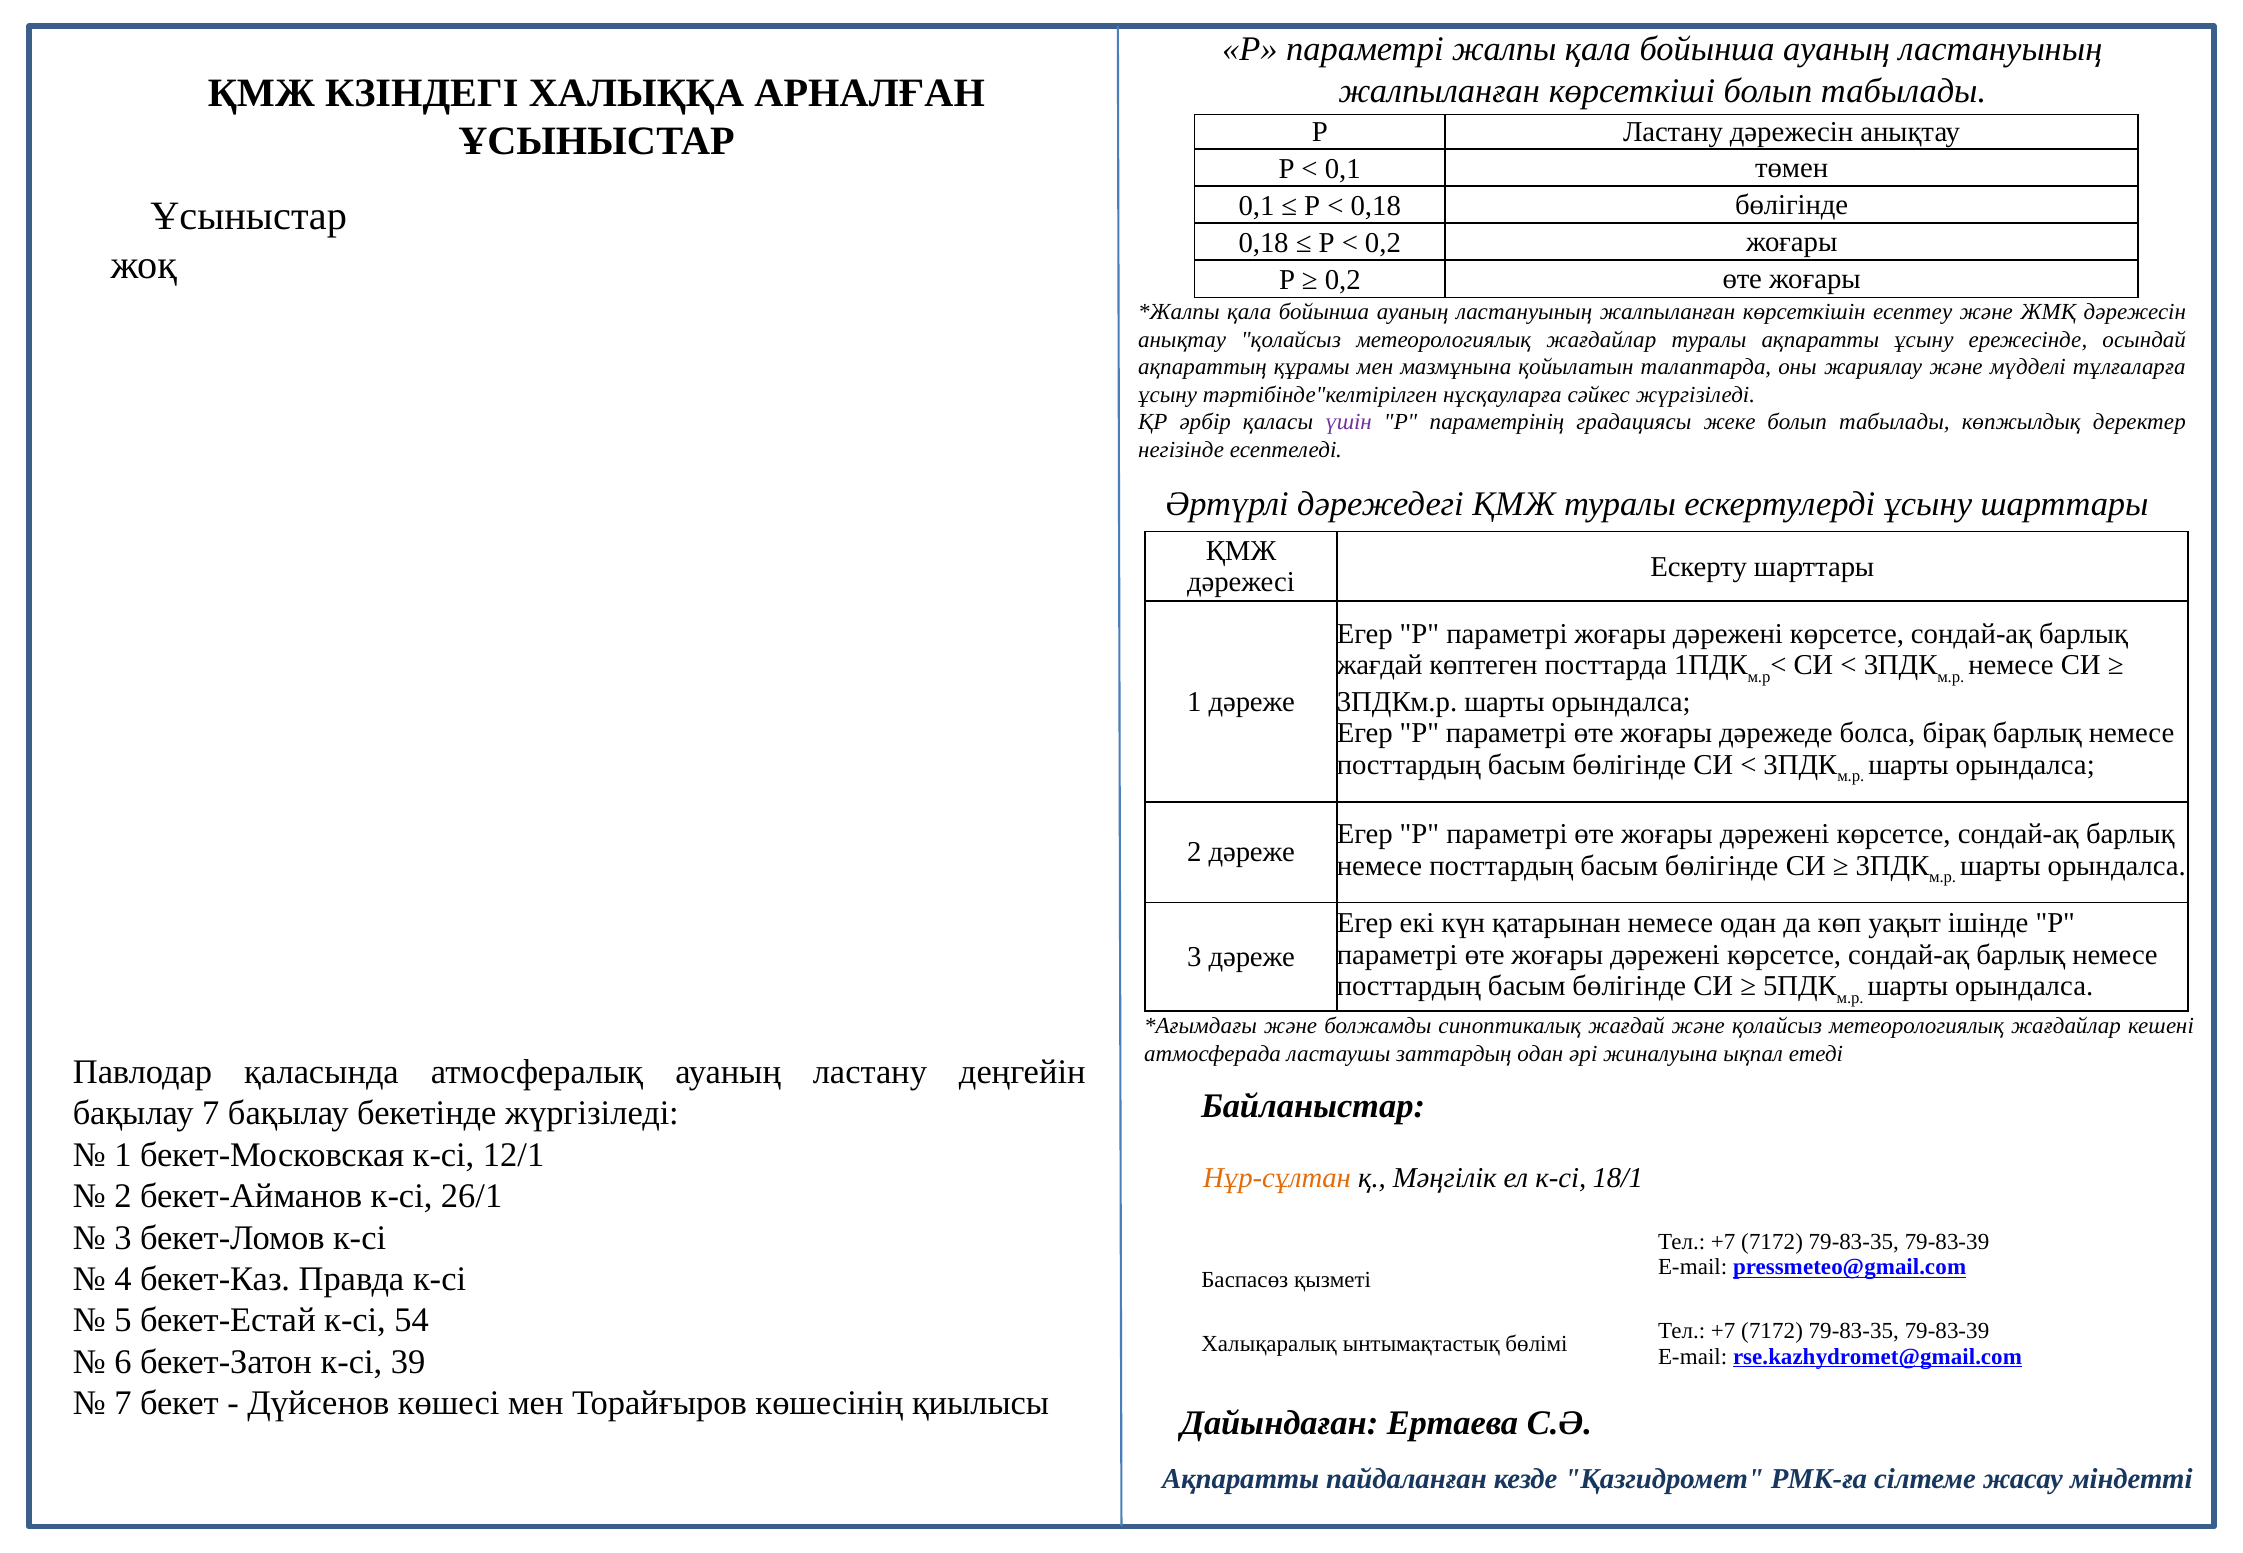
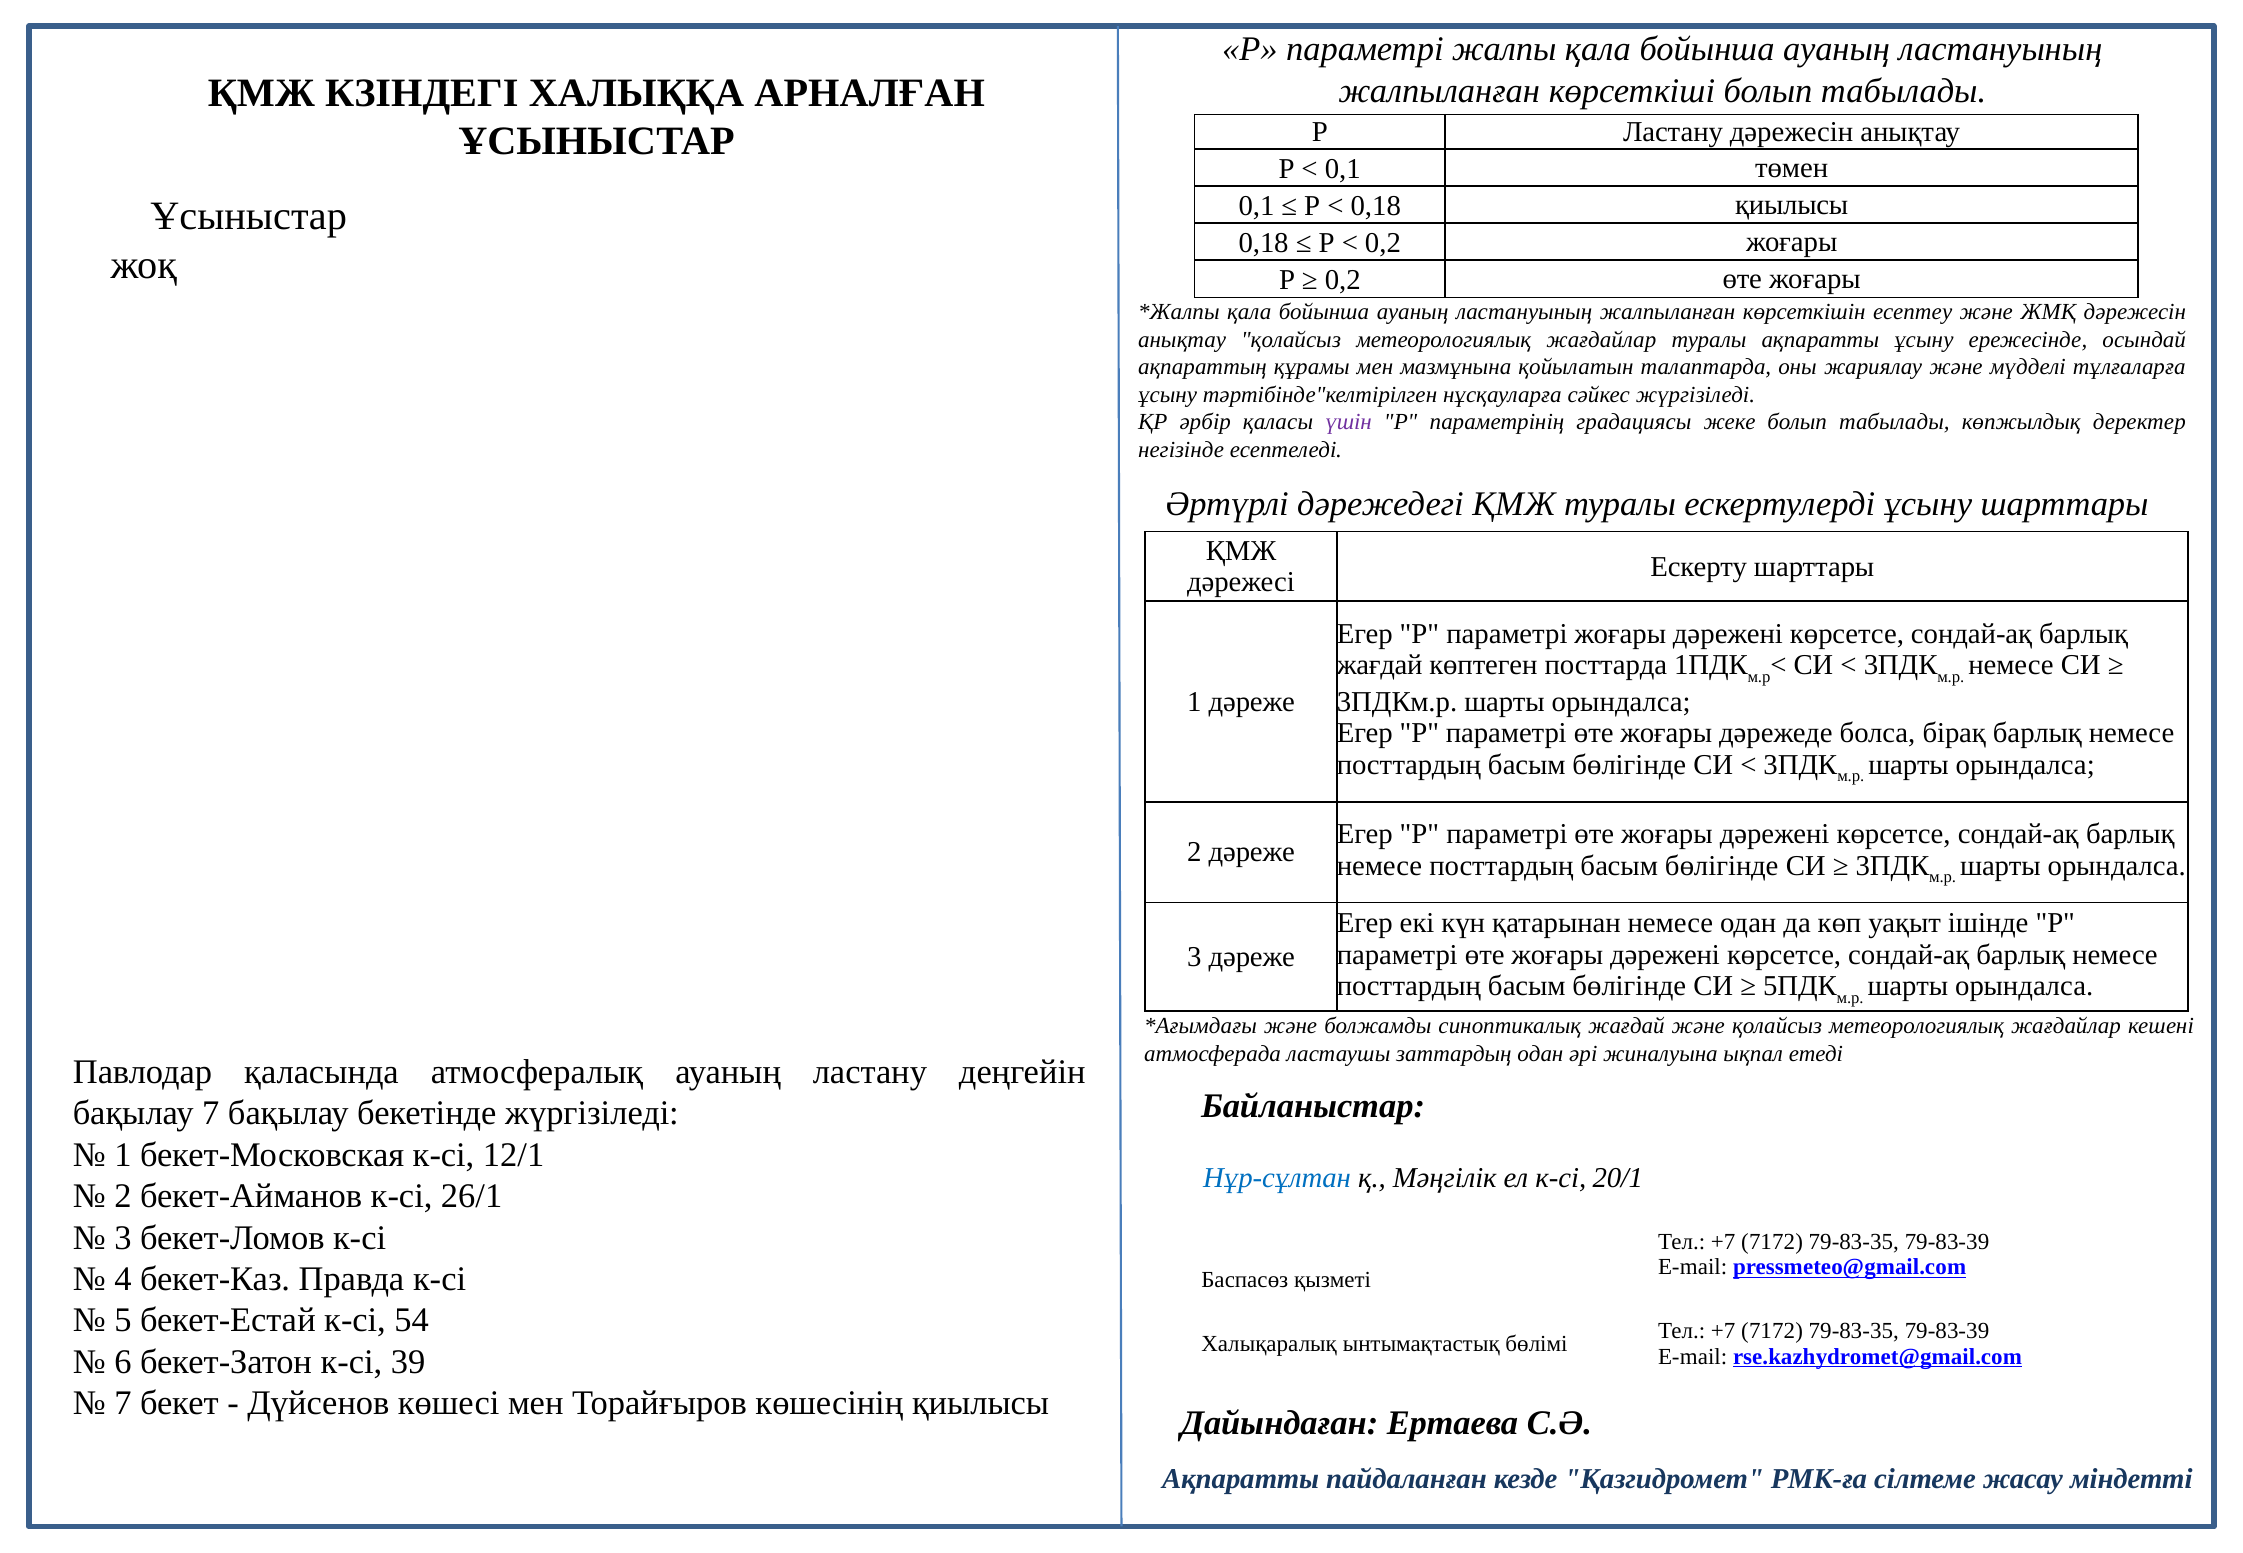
0,18 бөлігінде: бөлігінде -> қиылысы (1792, 205)
Нұр-сұлтан colour: orange -> blue (1277, 1178)
18/1: 18/1 -> 20/1 (1618, 1178)
